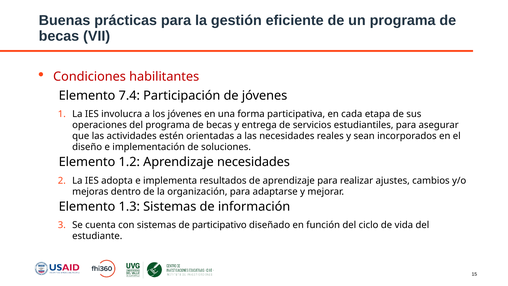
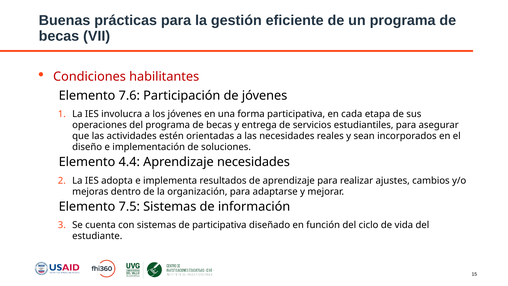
7.4: 7.4 -> 7.6 (129, 95)
1.2: 1.2 -> 4.4 (129, 162)
1.3: 1.3 -> 7.5 (129, 206)
de participativo: participativo -> participativa (219, 225)
